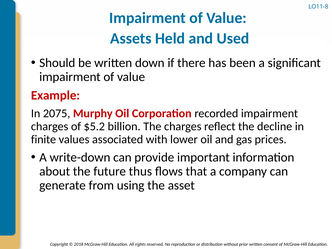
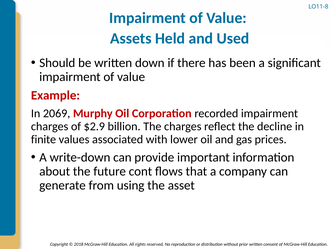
2075: 2075 -> 2069 (57, 113)
$5.2: $5.2 -> $2.9 (94, 126)
thus: thus -> cont (140, 171)
